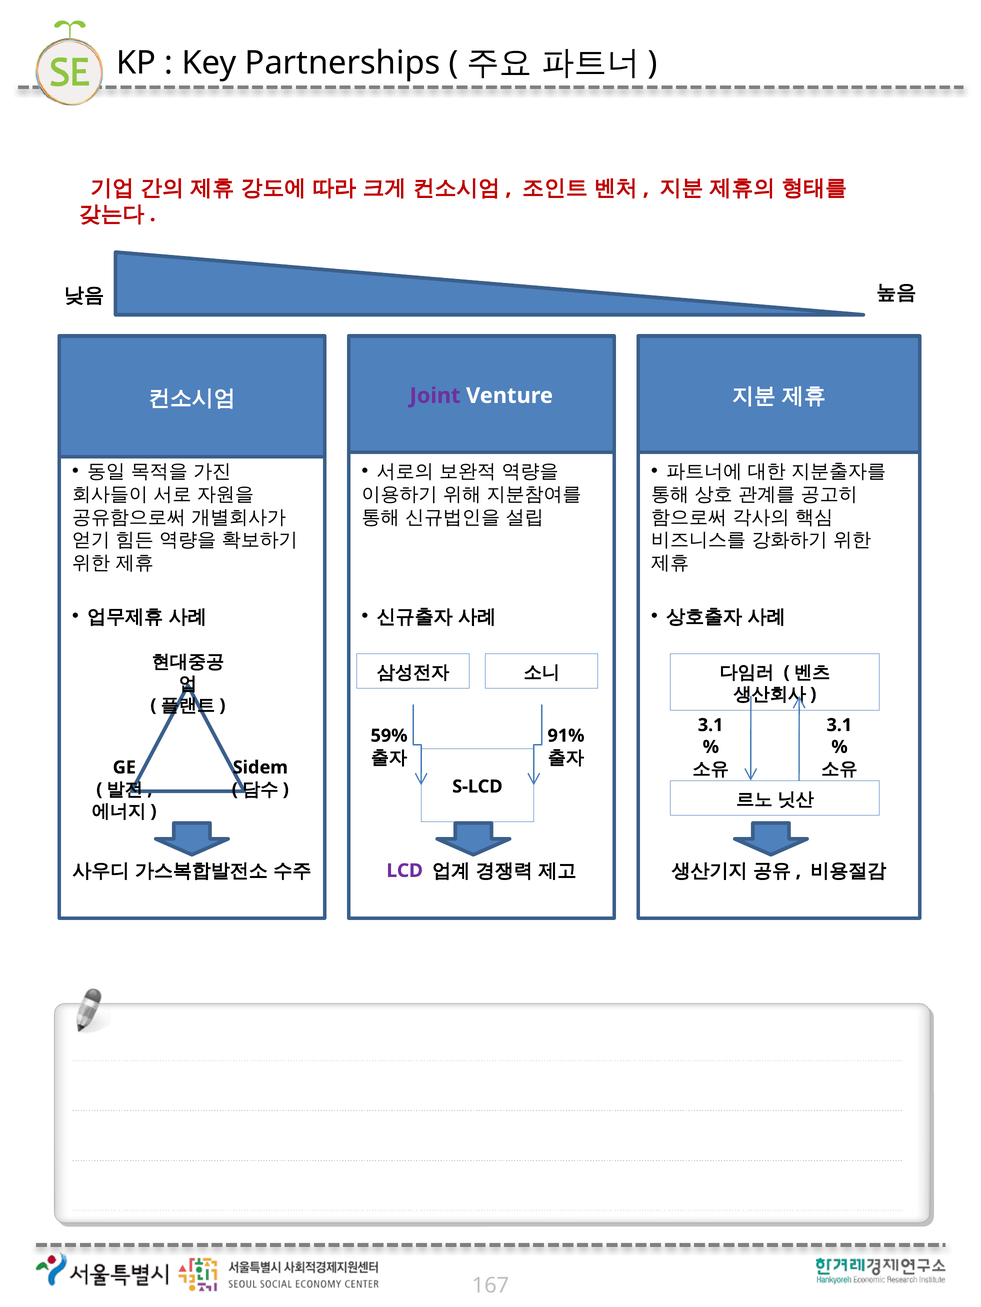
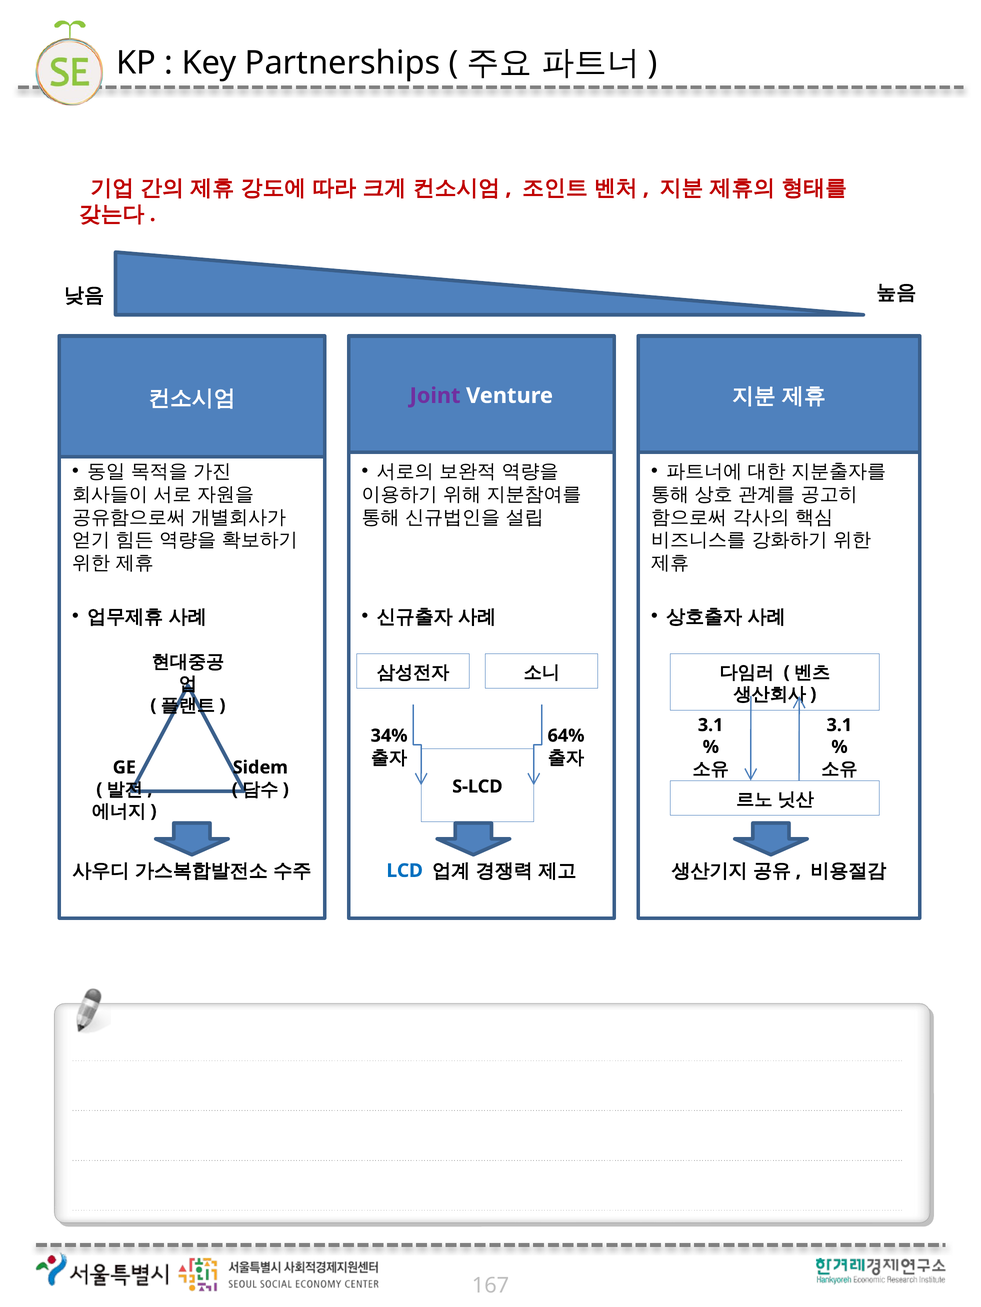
59%: 59% -> 34% (389, 736)
91%: 91% -> 64% (566, 736)
LCD colour: purple -> blue (405, 871)
